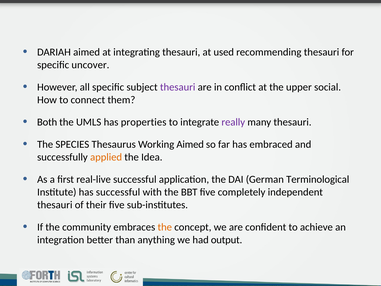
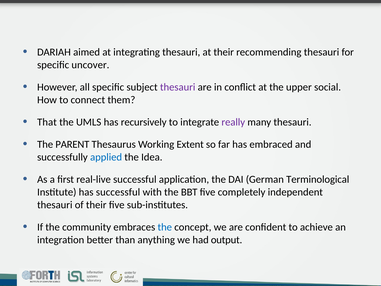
at used: used -> their (224, 52)
Both: Both -> That (47, 122)
properties: properties -> recursively (144, 122)
SPECIES: SPECIES -> PARENT (72, 144)
Working Aimed: Aimed -> Extent (190, 144)
applied colour: orange -> blue (106, 157)
the colour: orange -> blue (165, 227)
